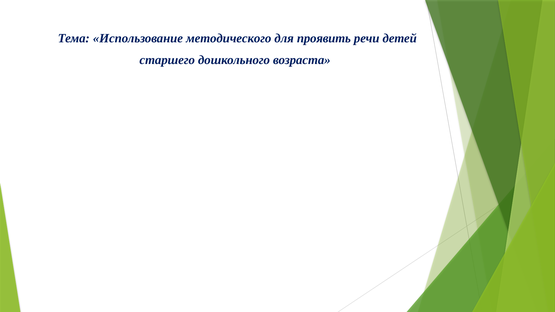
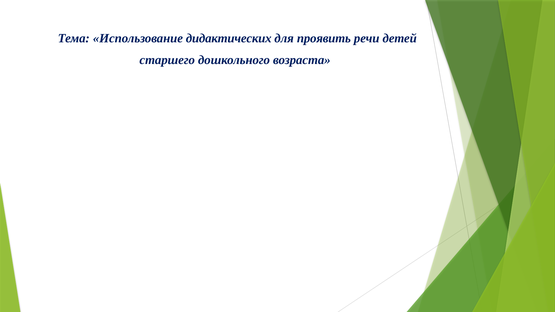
методического: методического -> дидактических (229, 38)
